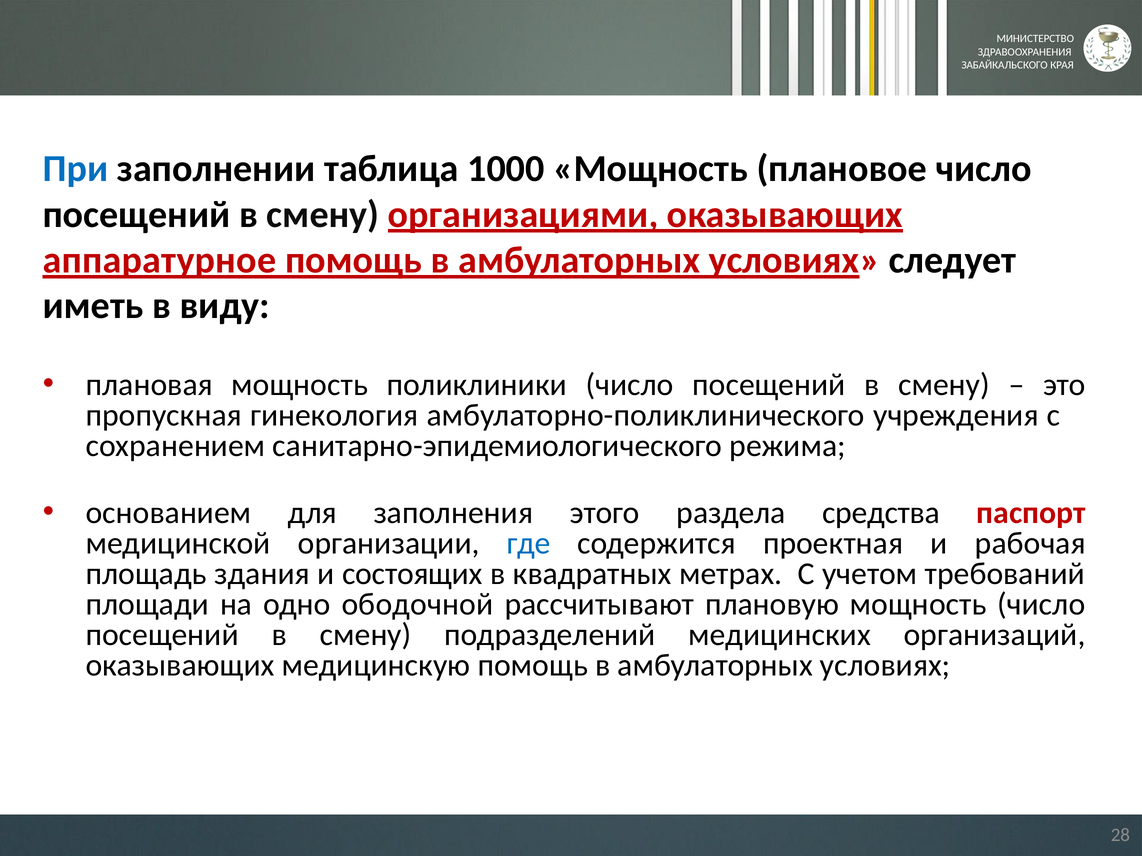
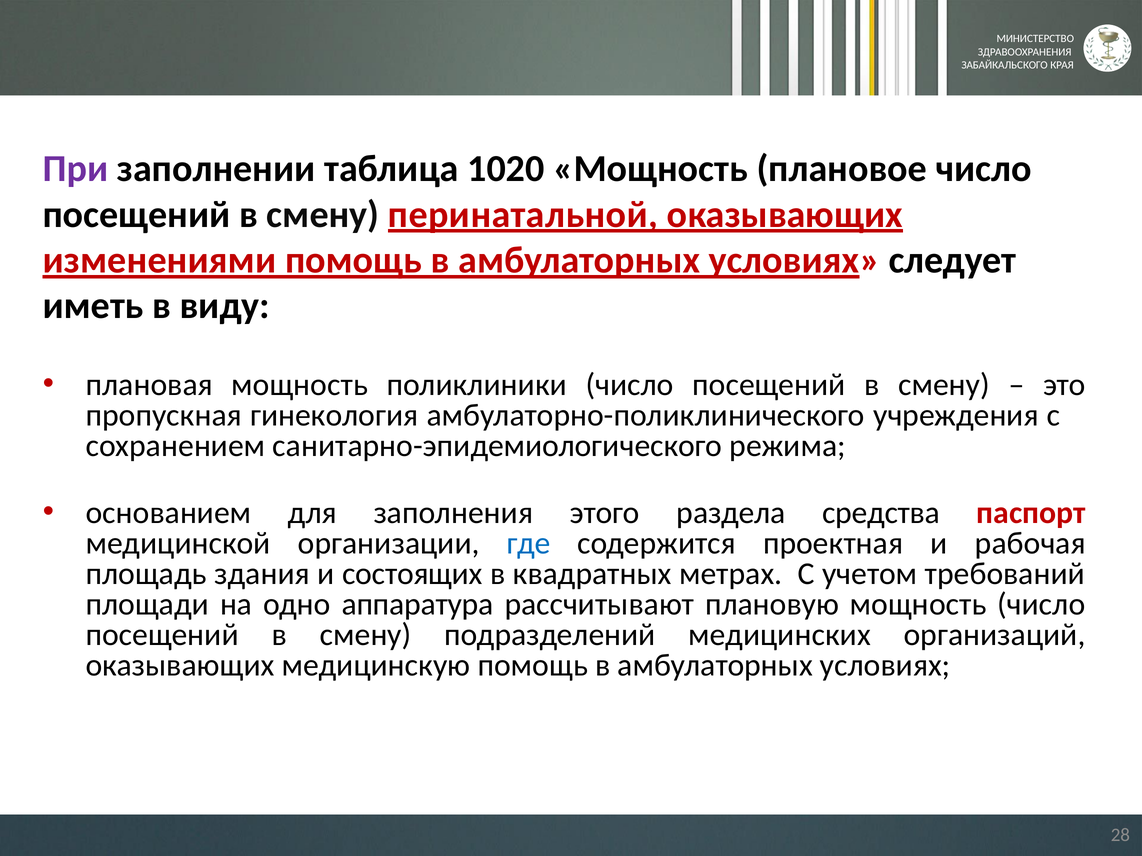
При colour: blue -> purple (75, 169)
1000: 1000 -> 1020 (506, 169)
организациями: организациями -> перинатальной (523, 215)
аппаратурное: аппаратурное -> изменениями (160, 260)
ободочной: ободочной -> аппаратура (418, 605)
